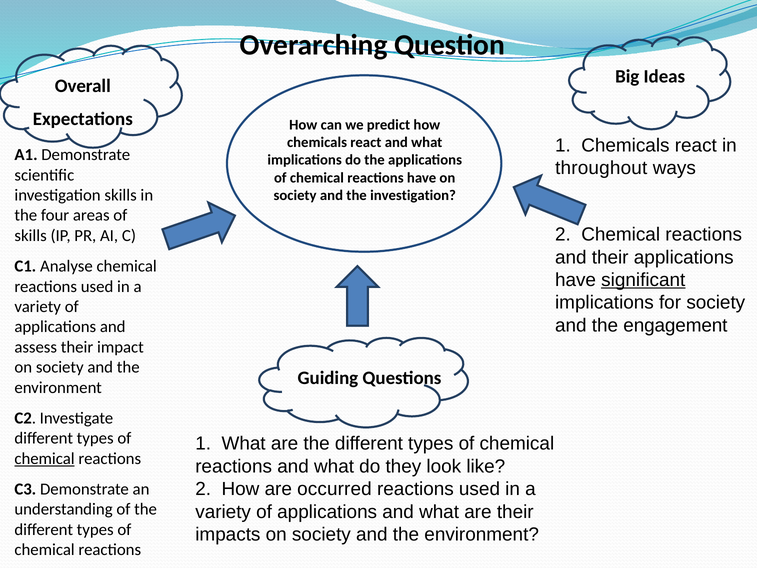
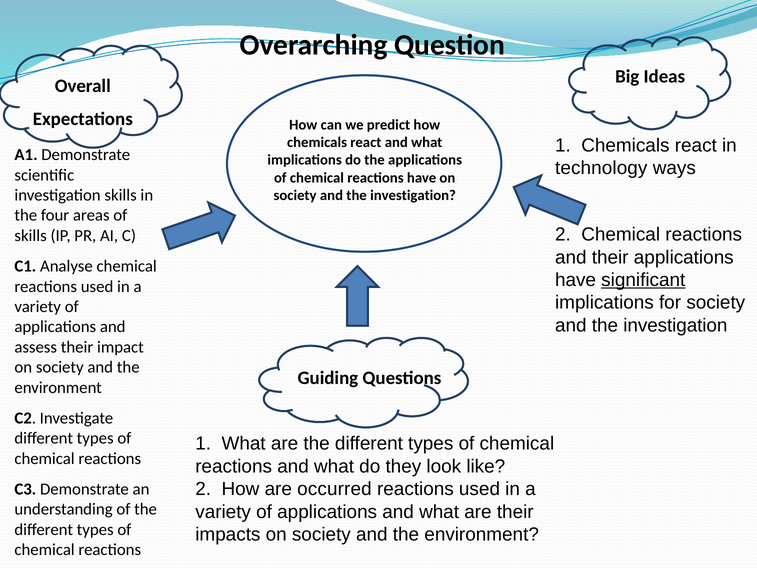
throughout: throughout -> technology (601, 168)
engagement: engagement -> investigation (675, 325)
chemical underline: present -> none (45, 458)
